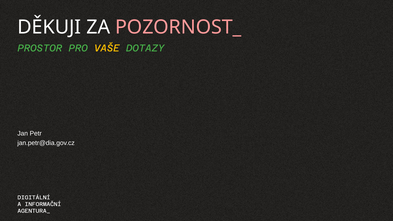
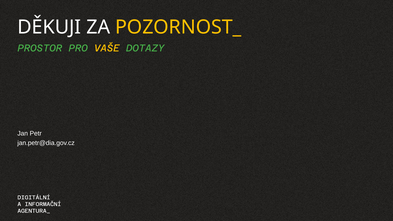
POZORNOST_ colour: pink -> yellow (178, 27)
